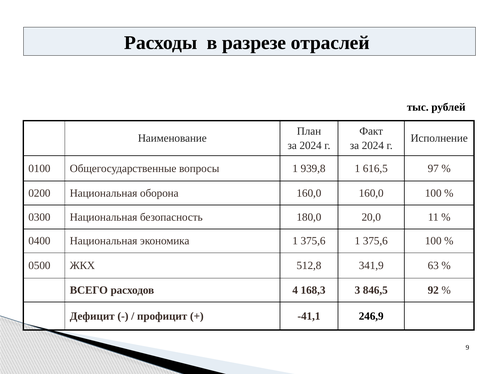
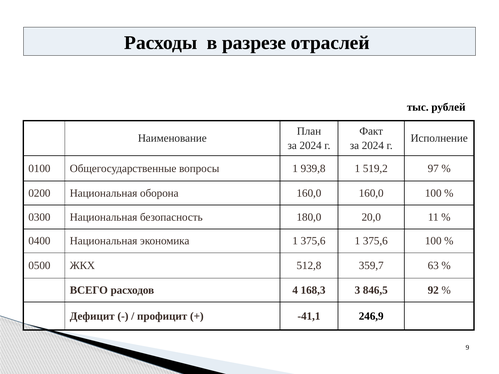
616,5: 616,5 -> 519,2 (375, 169)
341,9: 341,9 -> 359,7 (371, 266)
